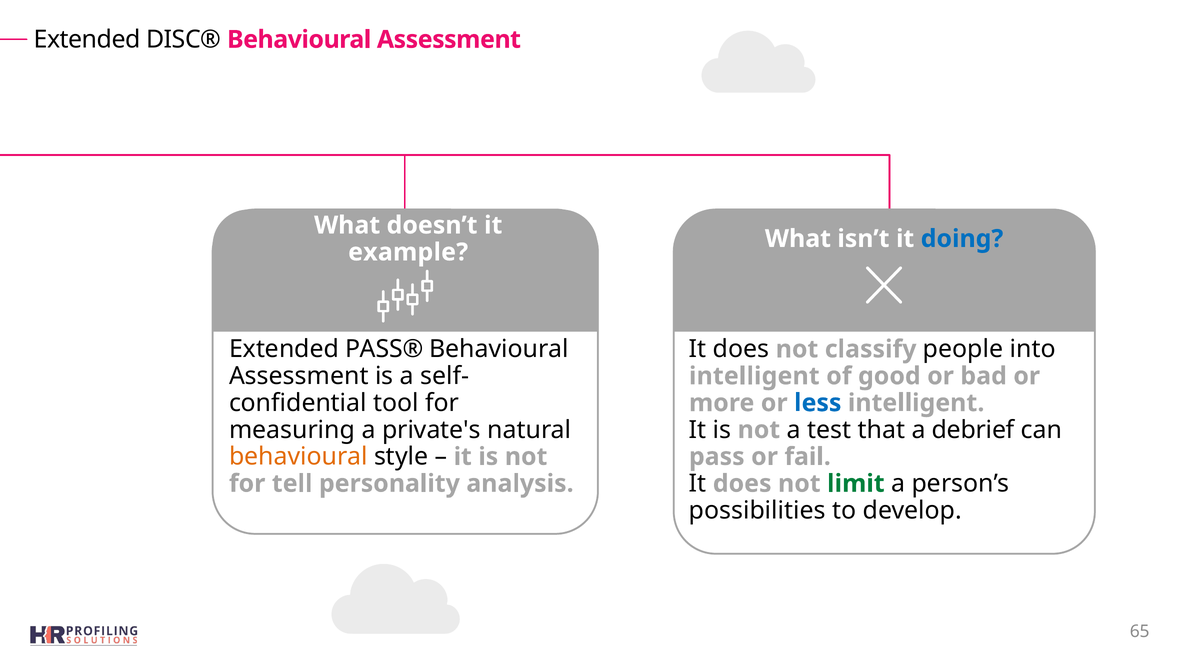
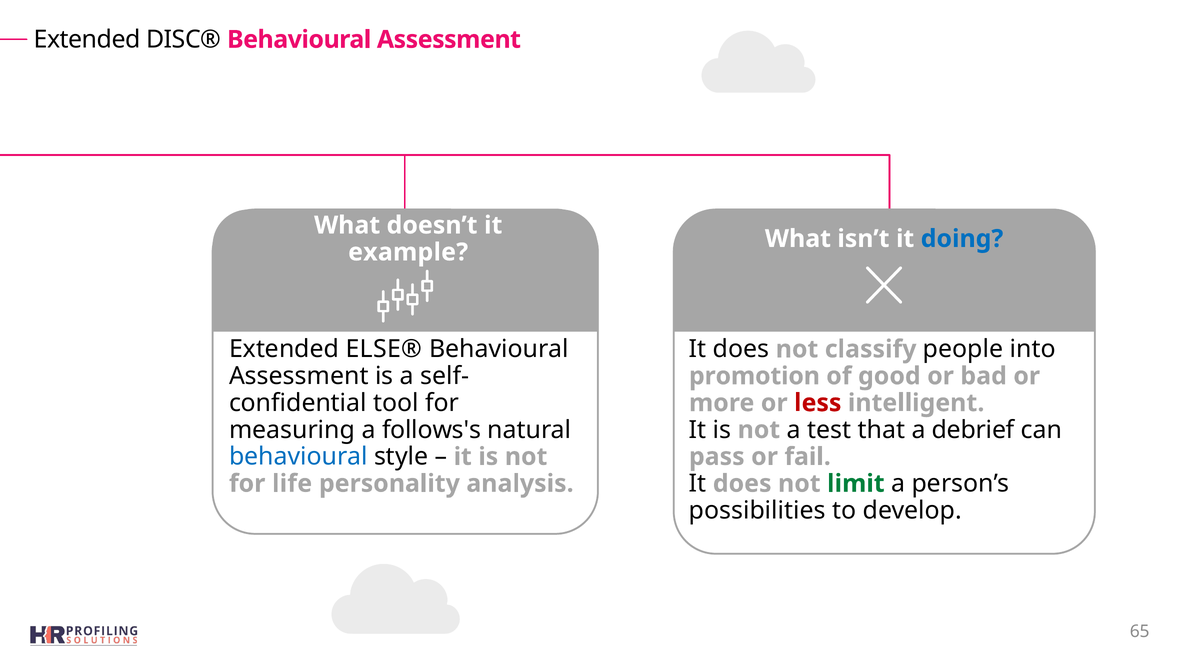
PASS®: PASS® -> ELSE® (384, 349)
intelligent: intelligent -> promotion (754, 376)
less colour: blue -> red (818, 403)
private's: private's -> follows's (432, 430)
behavioural colour: orange -> blue (298, 457)
tell: tell -> life (292, 484)
